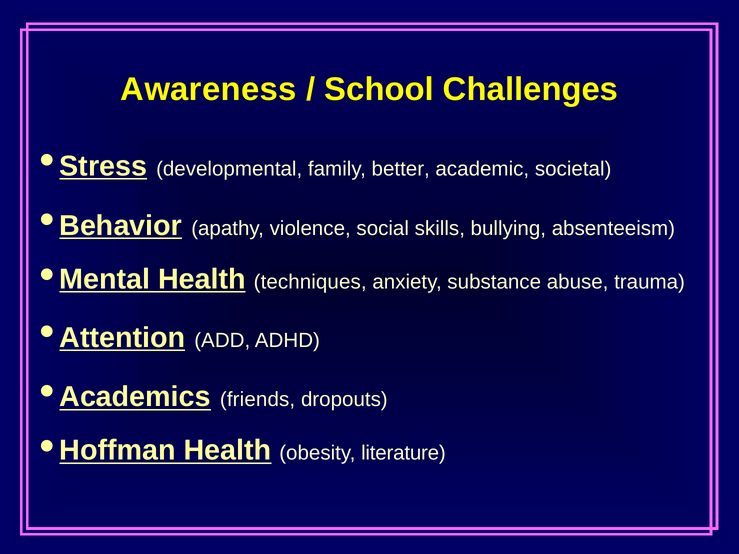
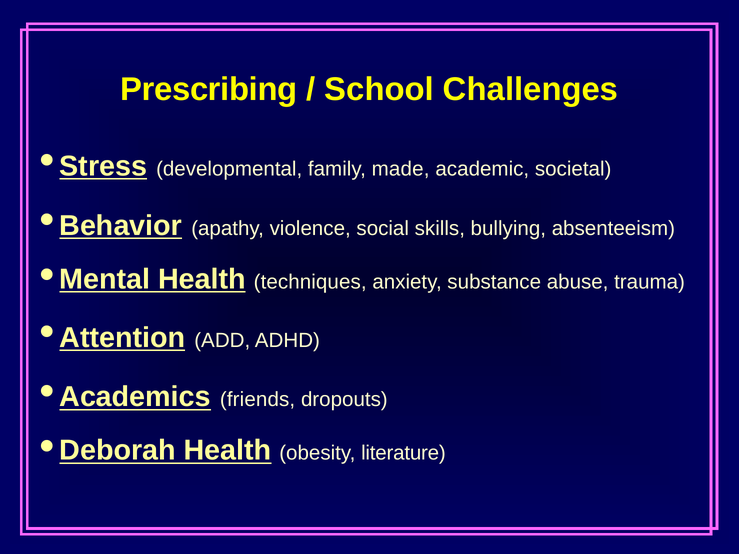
Awareness: Awareness -> Prescribing (209, 90)
better: better -> made (401, 169)
Hoffman: Hoffman -> Deborah (118, 451)
